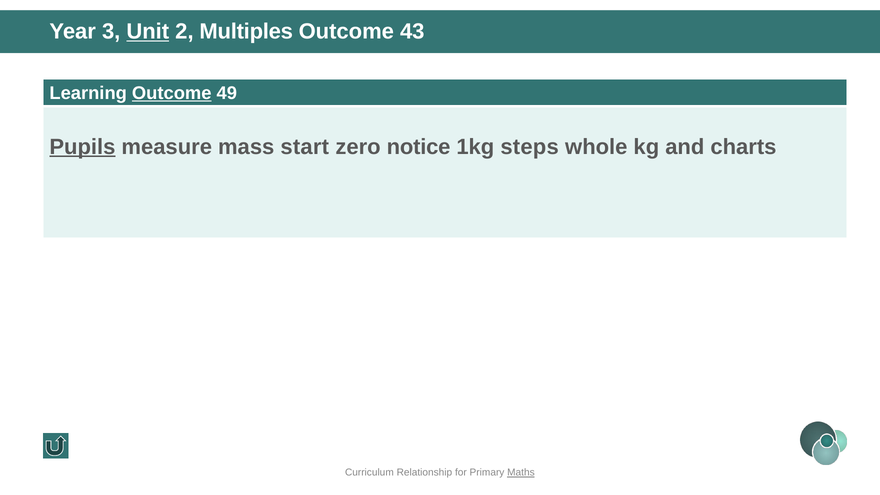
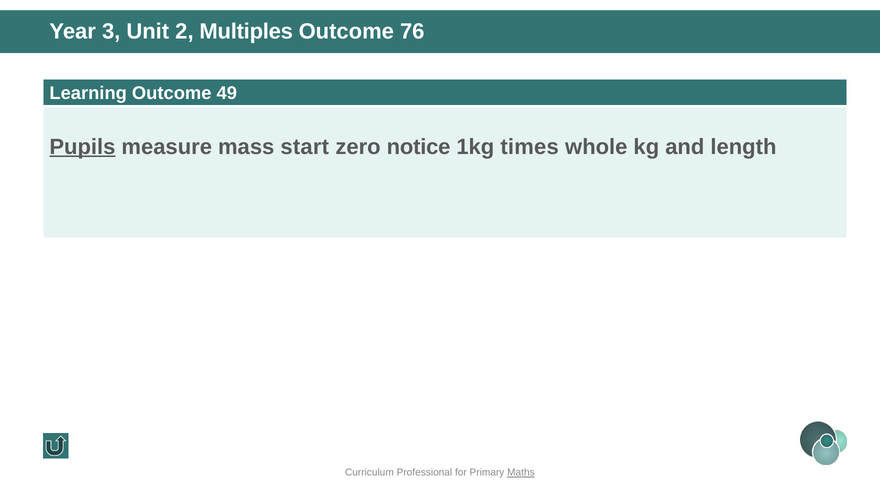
Unit underline: present -> none (148, 31)
43: 43 -> 76 (412, 31)
Outcome underline: present -> none (172, 93)
steps: steps -> times (530, 147)
charts: charts -> length (743, 147)
Relationship: Relationship -> Professional (424, 473)
